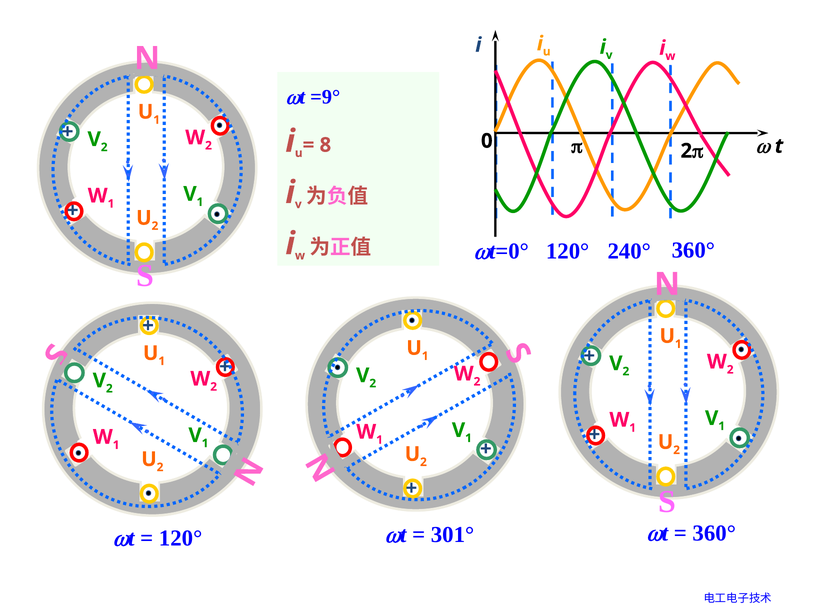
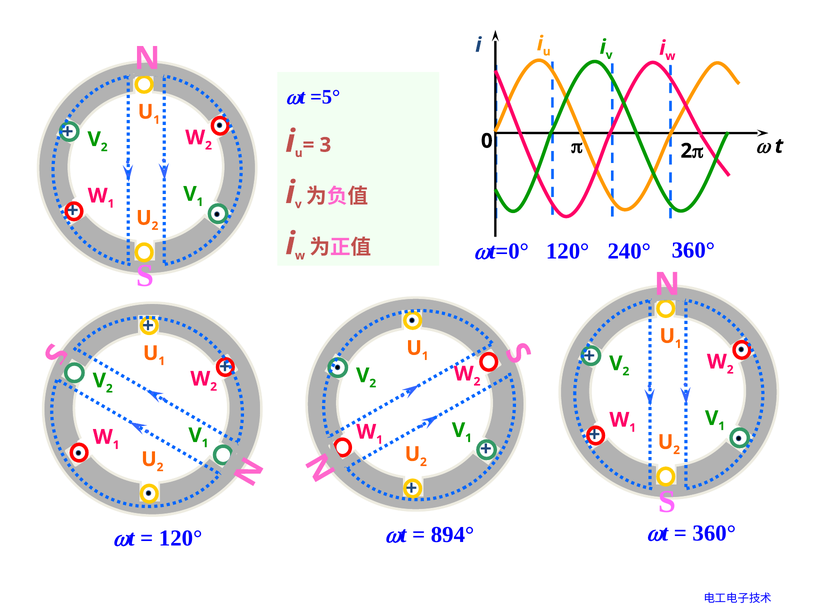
=9°: =9° -> =5° (325, 97)
8: 8 -> 3 (325, 145)
301°: 301° -> 894° (452, 535)
